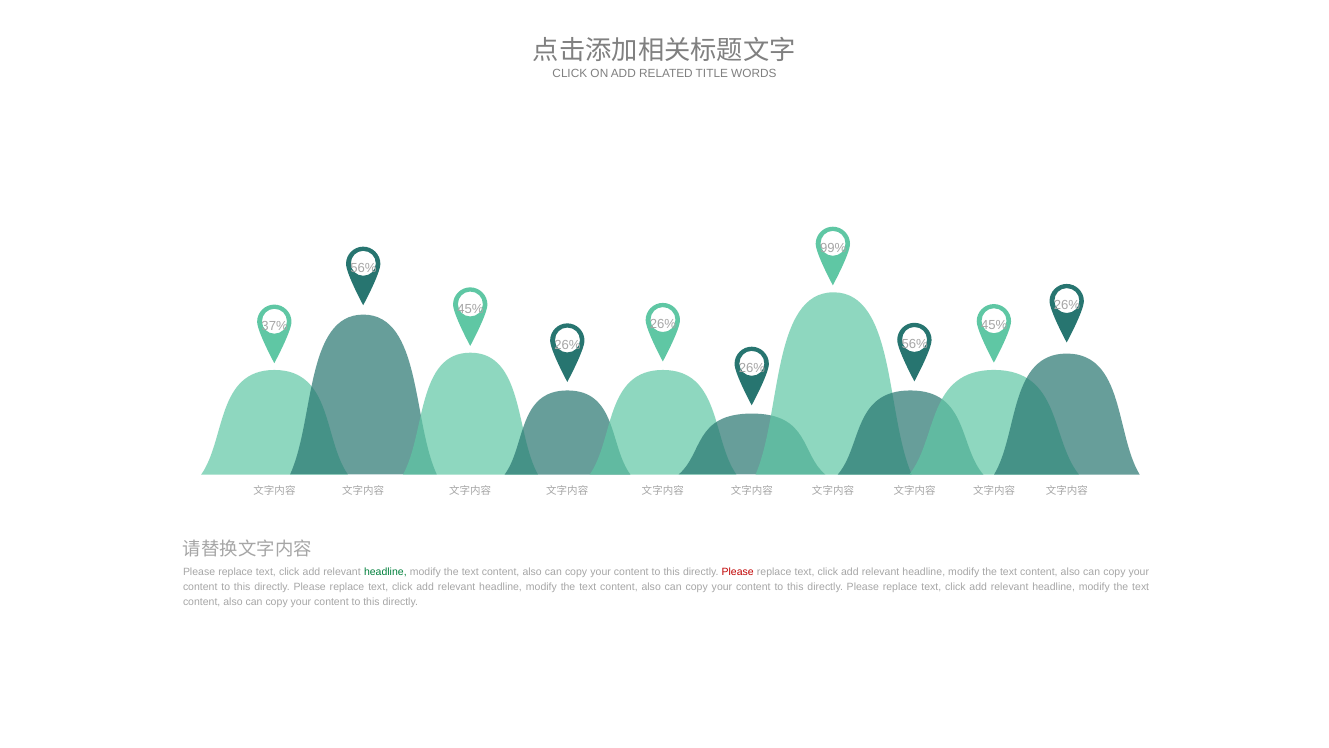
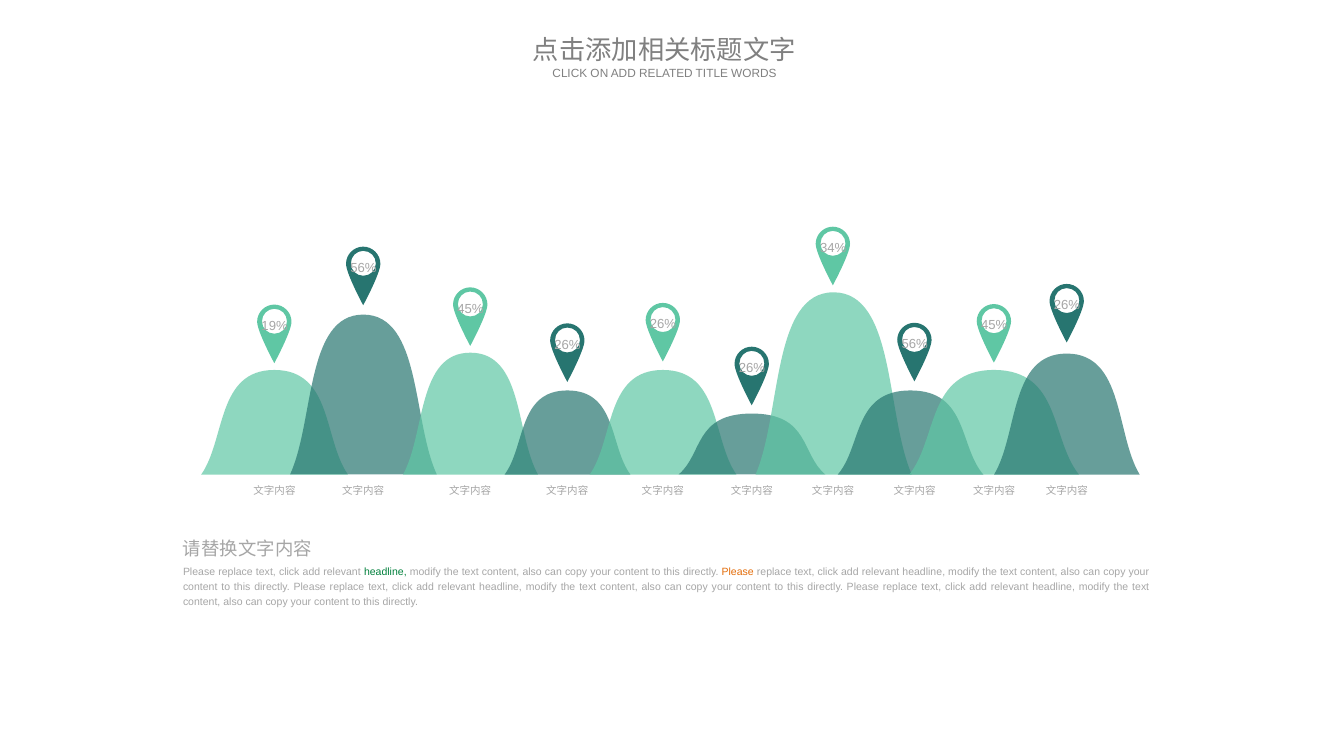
99%: 99% -> 34% (833, 248)
37%: 37% -> 19% (275, 326)
Please colour: red -> orange (738, 572)
